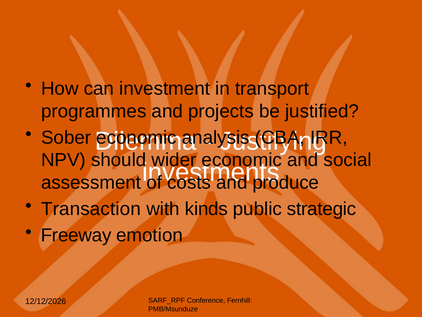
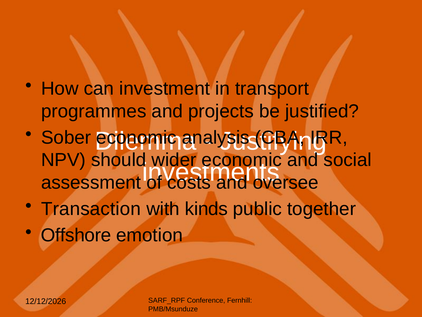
produce: produce -> oversee (286, 182)
strategic: strategic -> together (322, 209)
Freeway: Freeway -> Offshore (76, 235)
